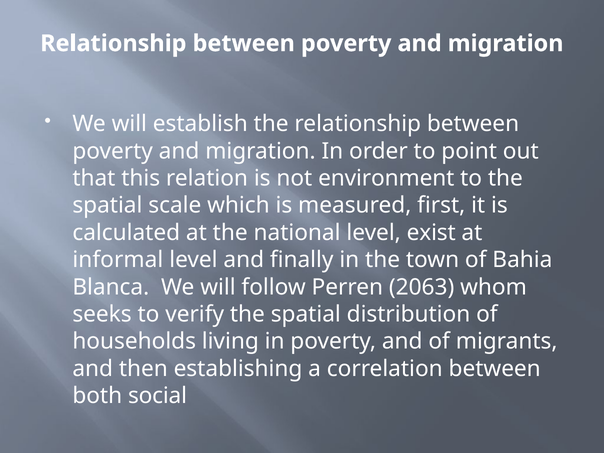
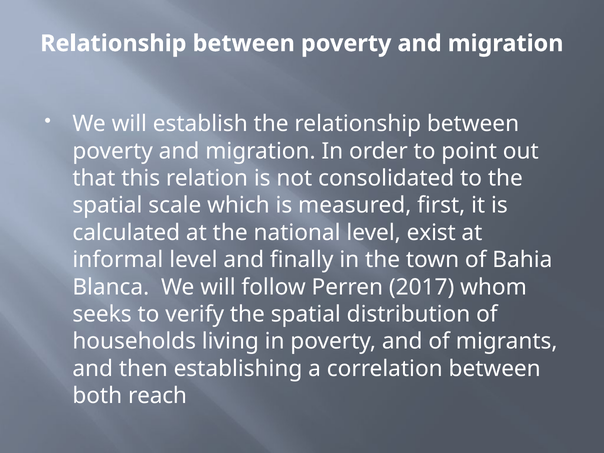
environment: environment -> consolidated (386, 178)
2063: 2063 -> 2017 (422, 287)
social: social -> reach (158, 396)
